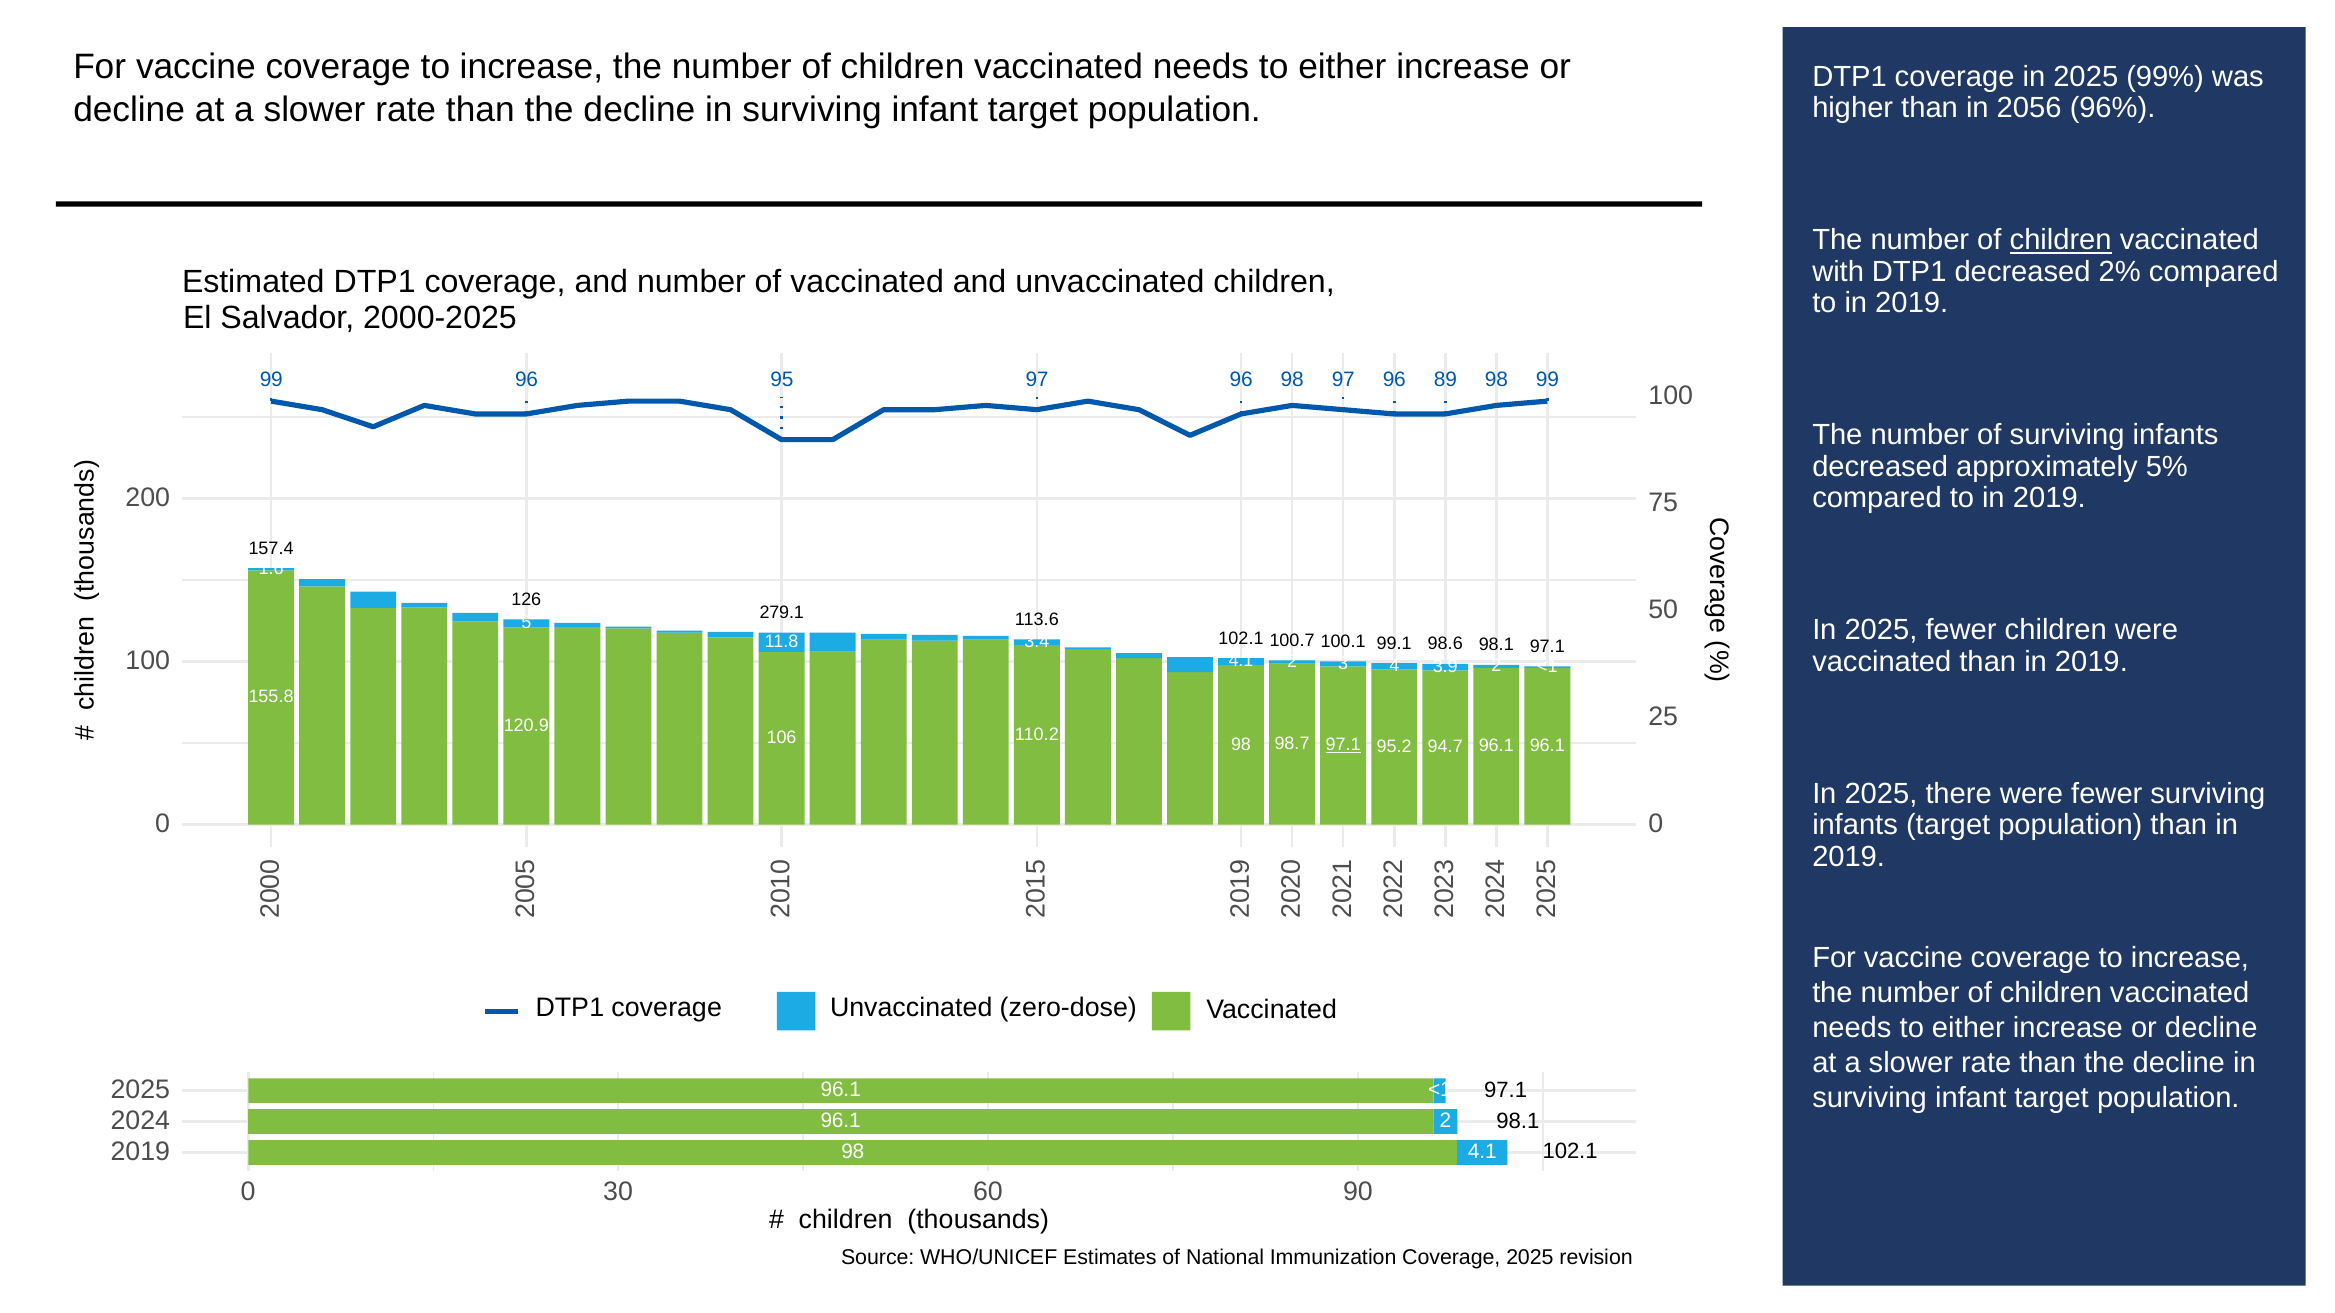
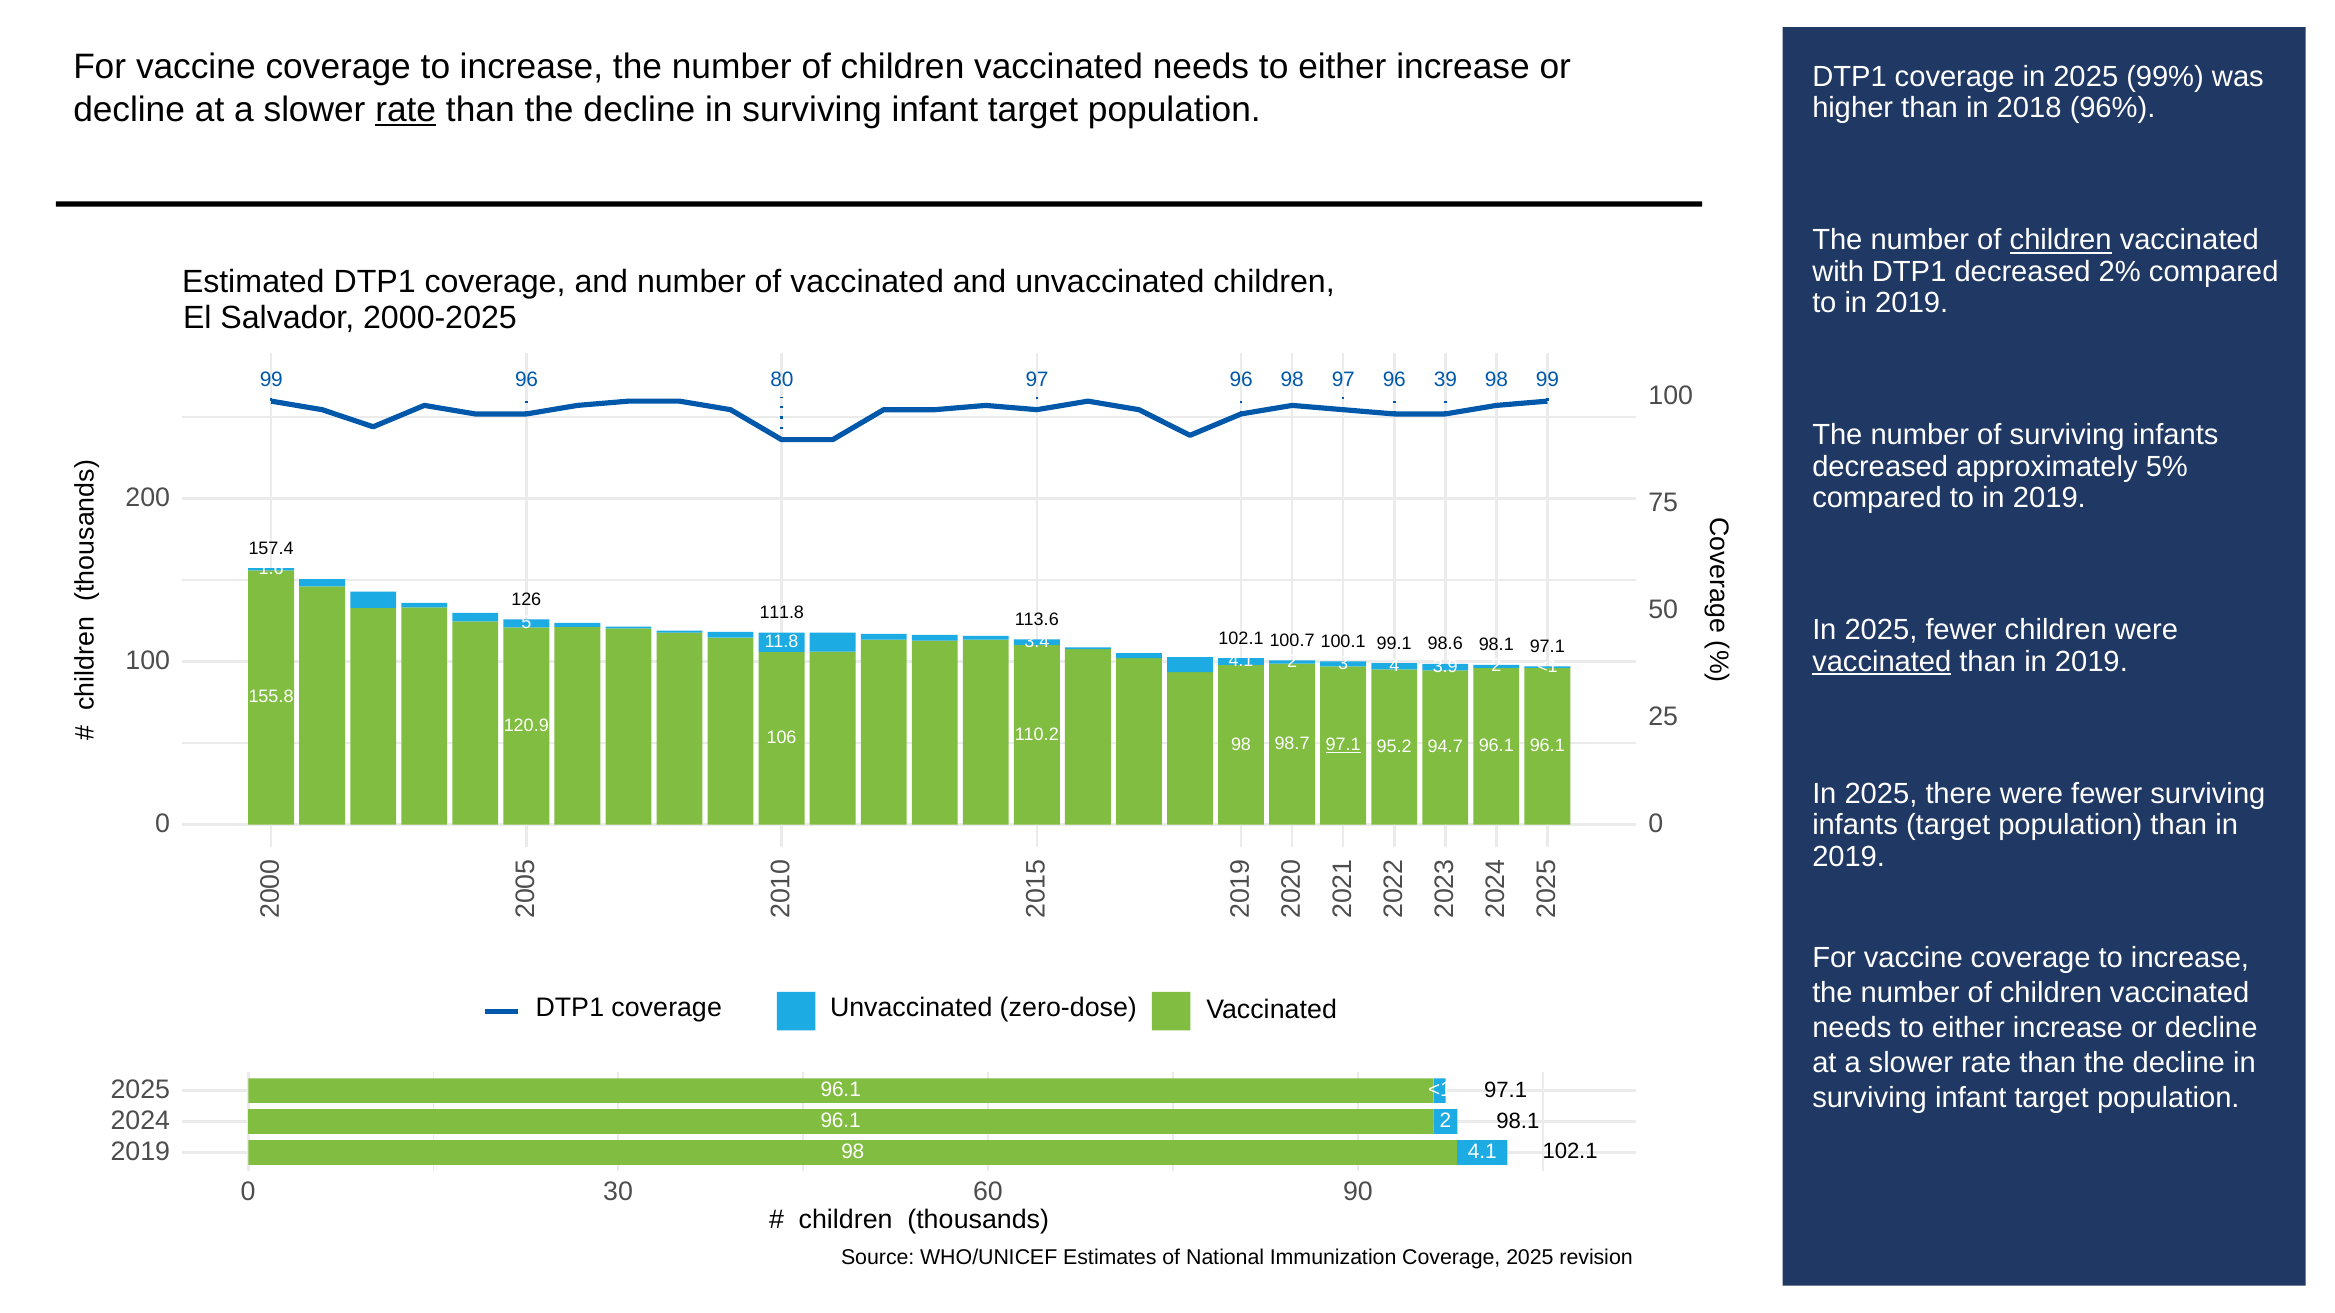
rate underline: none -> present (406, 110)
2056: 2056 -> 2018 (2029, 108)
95: 95 -> 80 (782, 380)
89: 89 -> 39 (1445, 380)
279.1: 279.1 -> 111.8 (782, 613)
vaccinated underline: none -> present (1882, 662)
